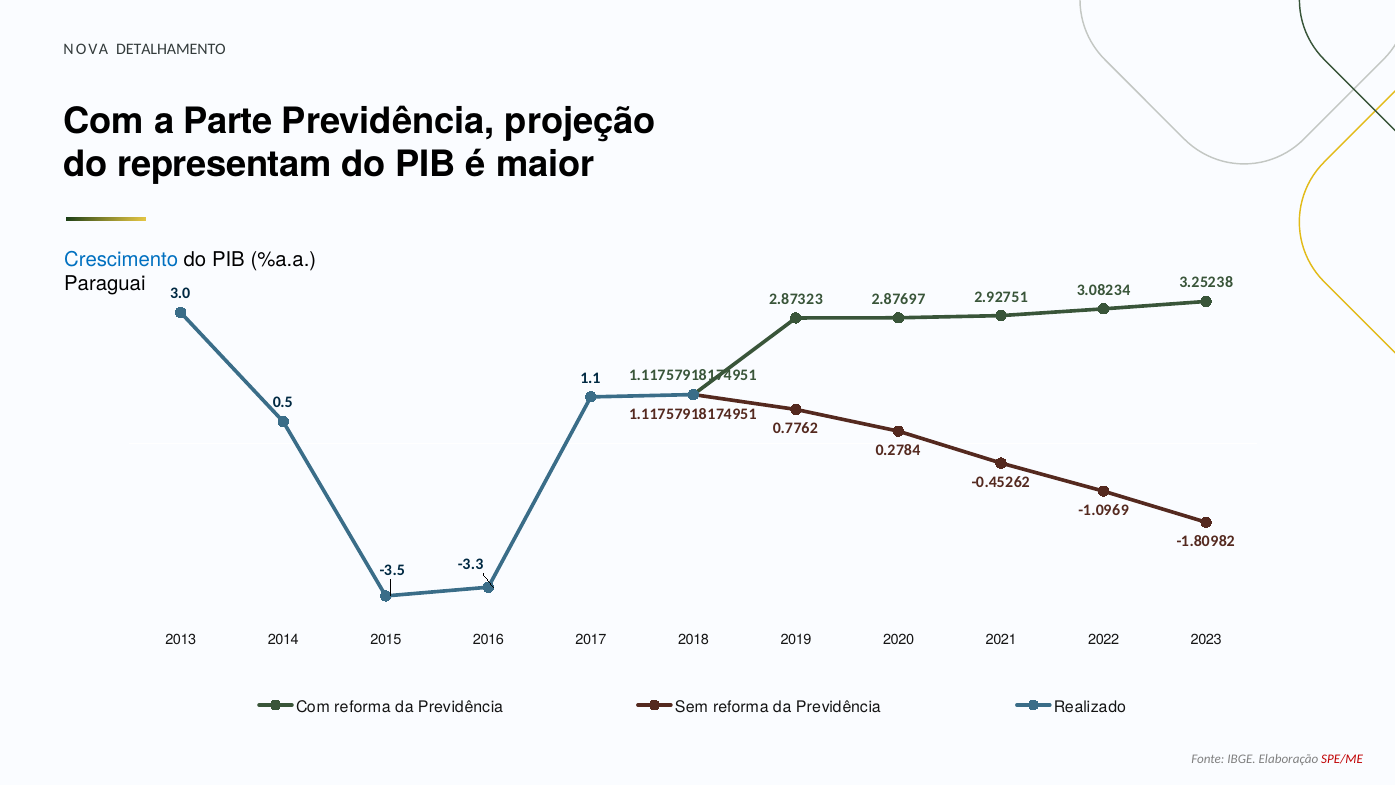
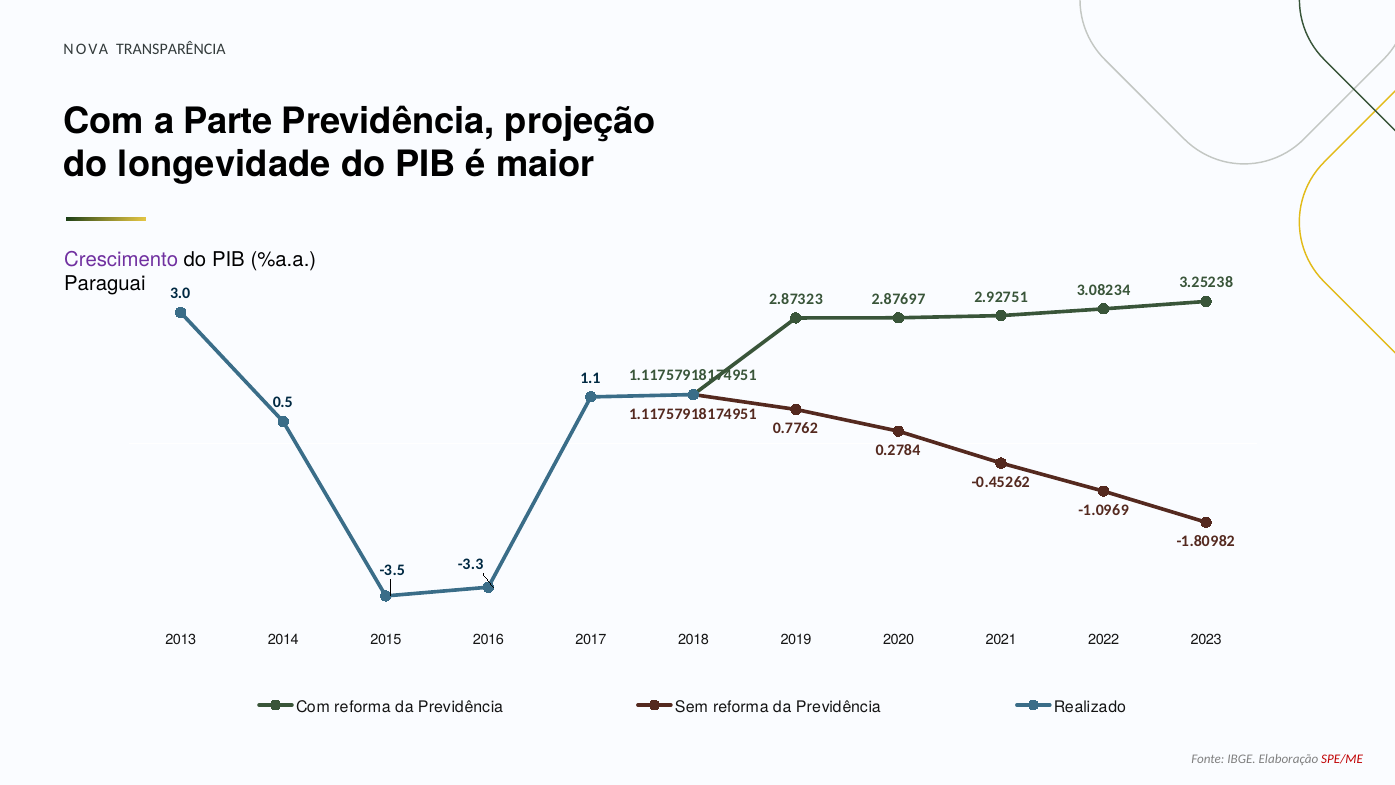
DETALHAMENTO: DETALHAMENTO -> TRANSPARÊNCIA (171, 49)
representam: representam -> longevidade (224, 165)
Crescimento colour: blue -> purple (121, 259)
